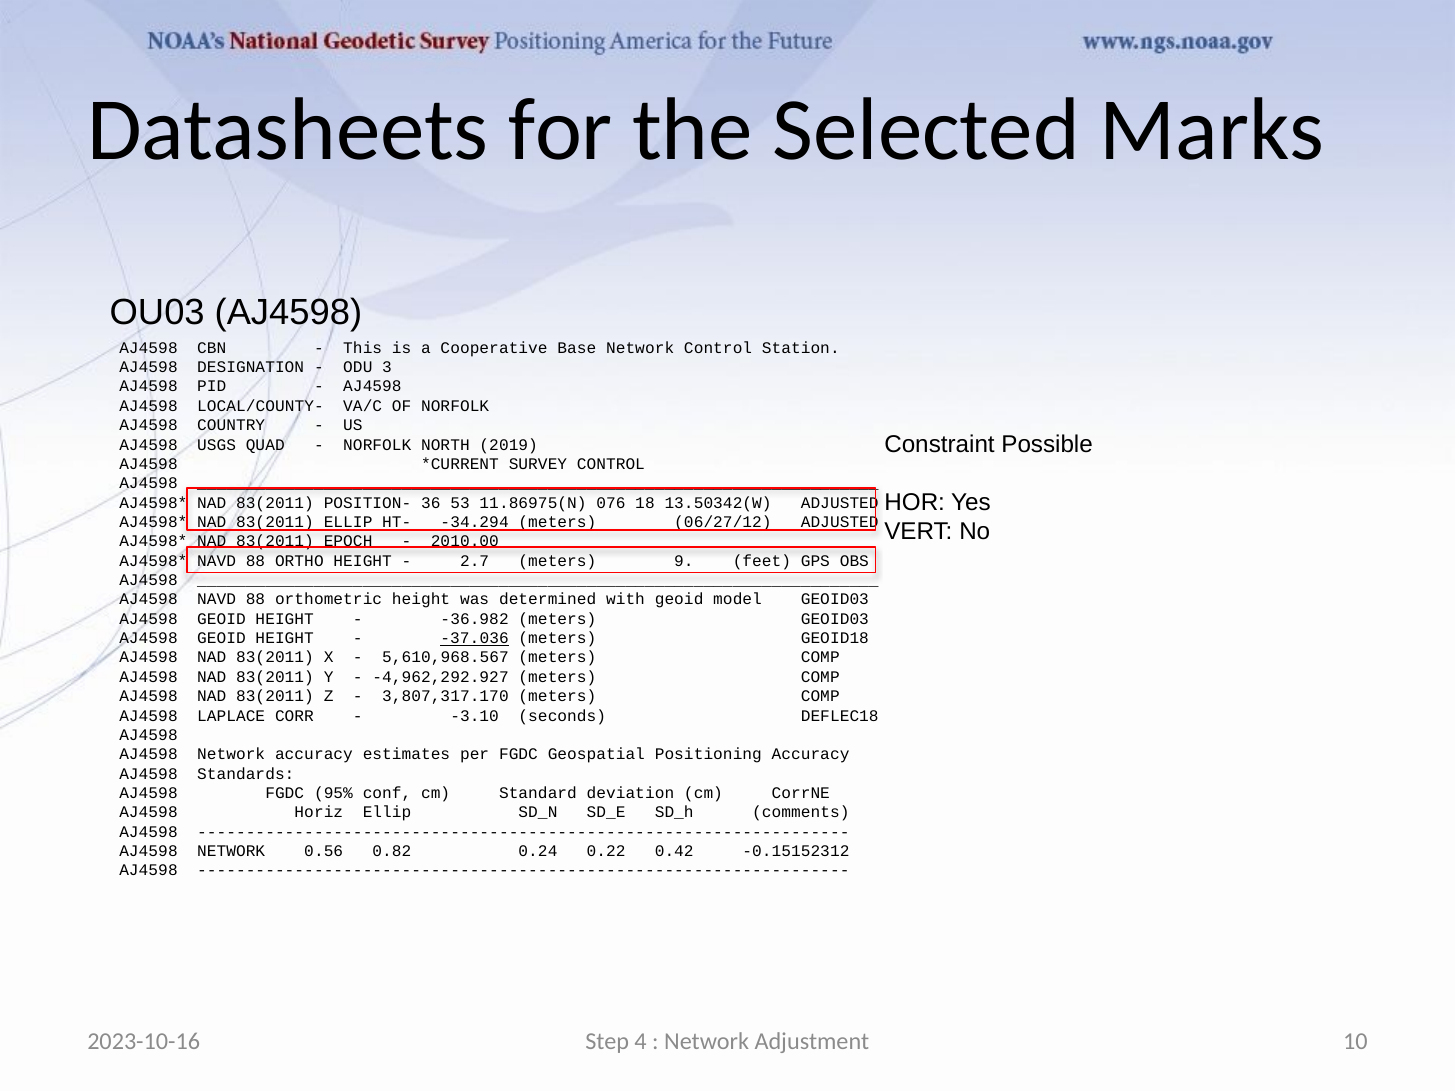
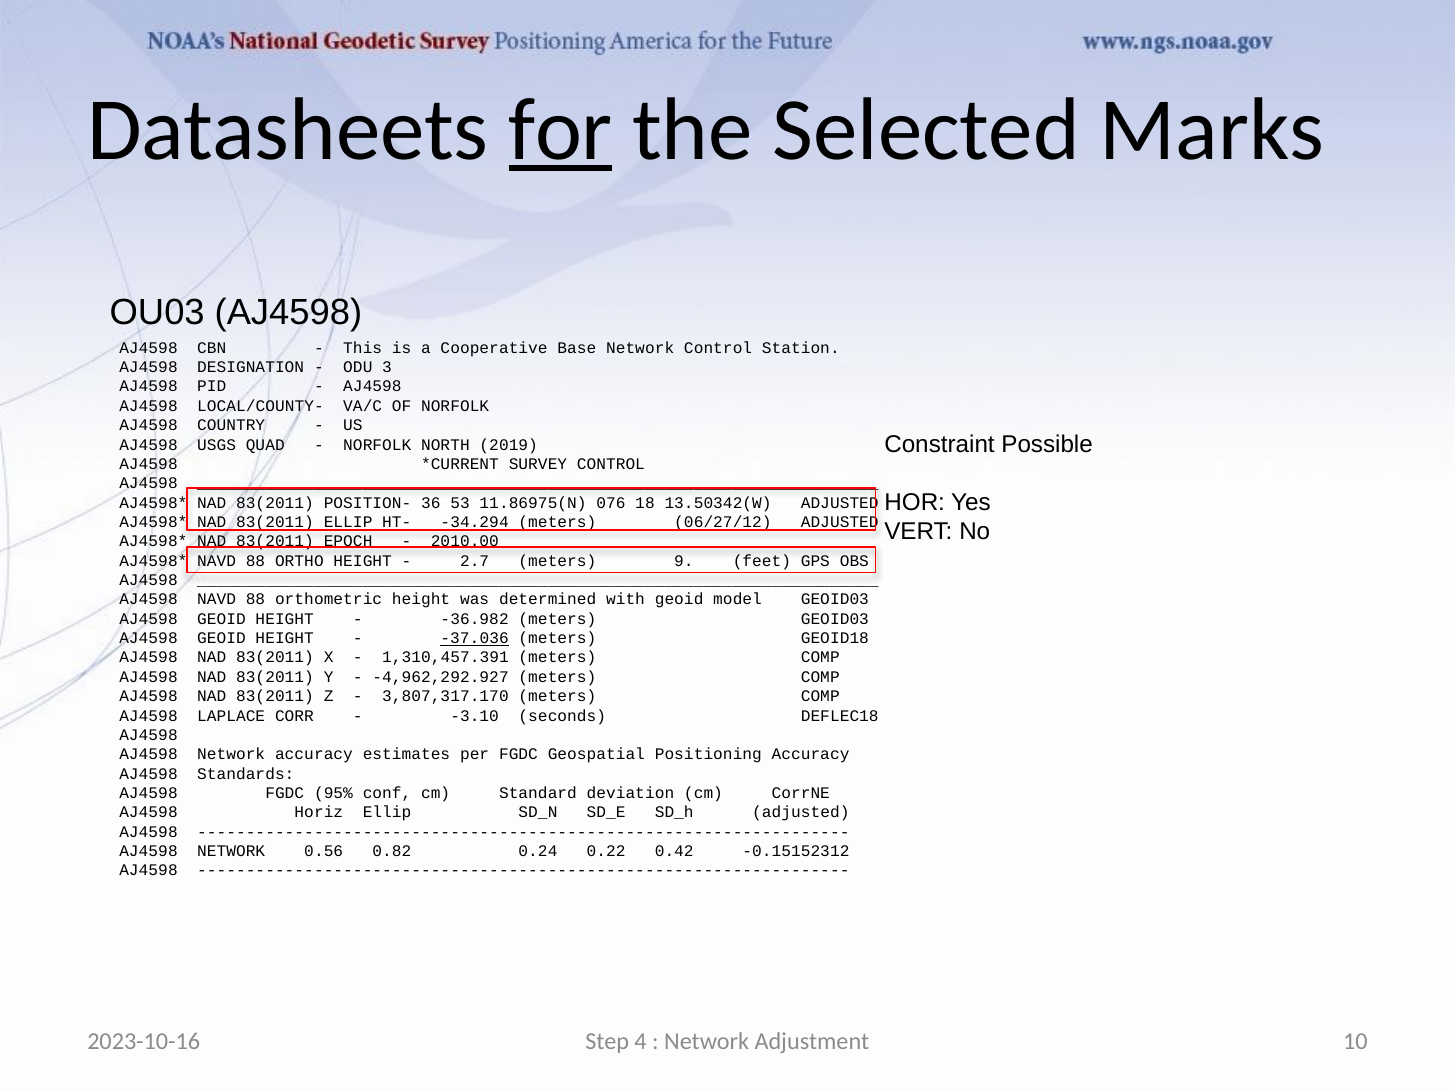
for underline: none -> present (561, 130)
5,610,968.567: 5,610,968.567 -> 1,310,457.391 (445, 658)
SD_h comments: comments -> adjusted (801, 813)
